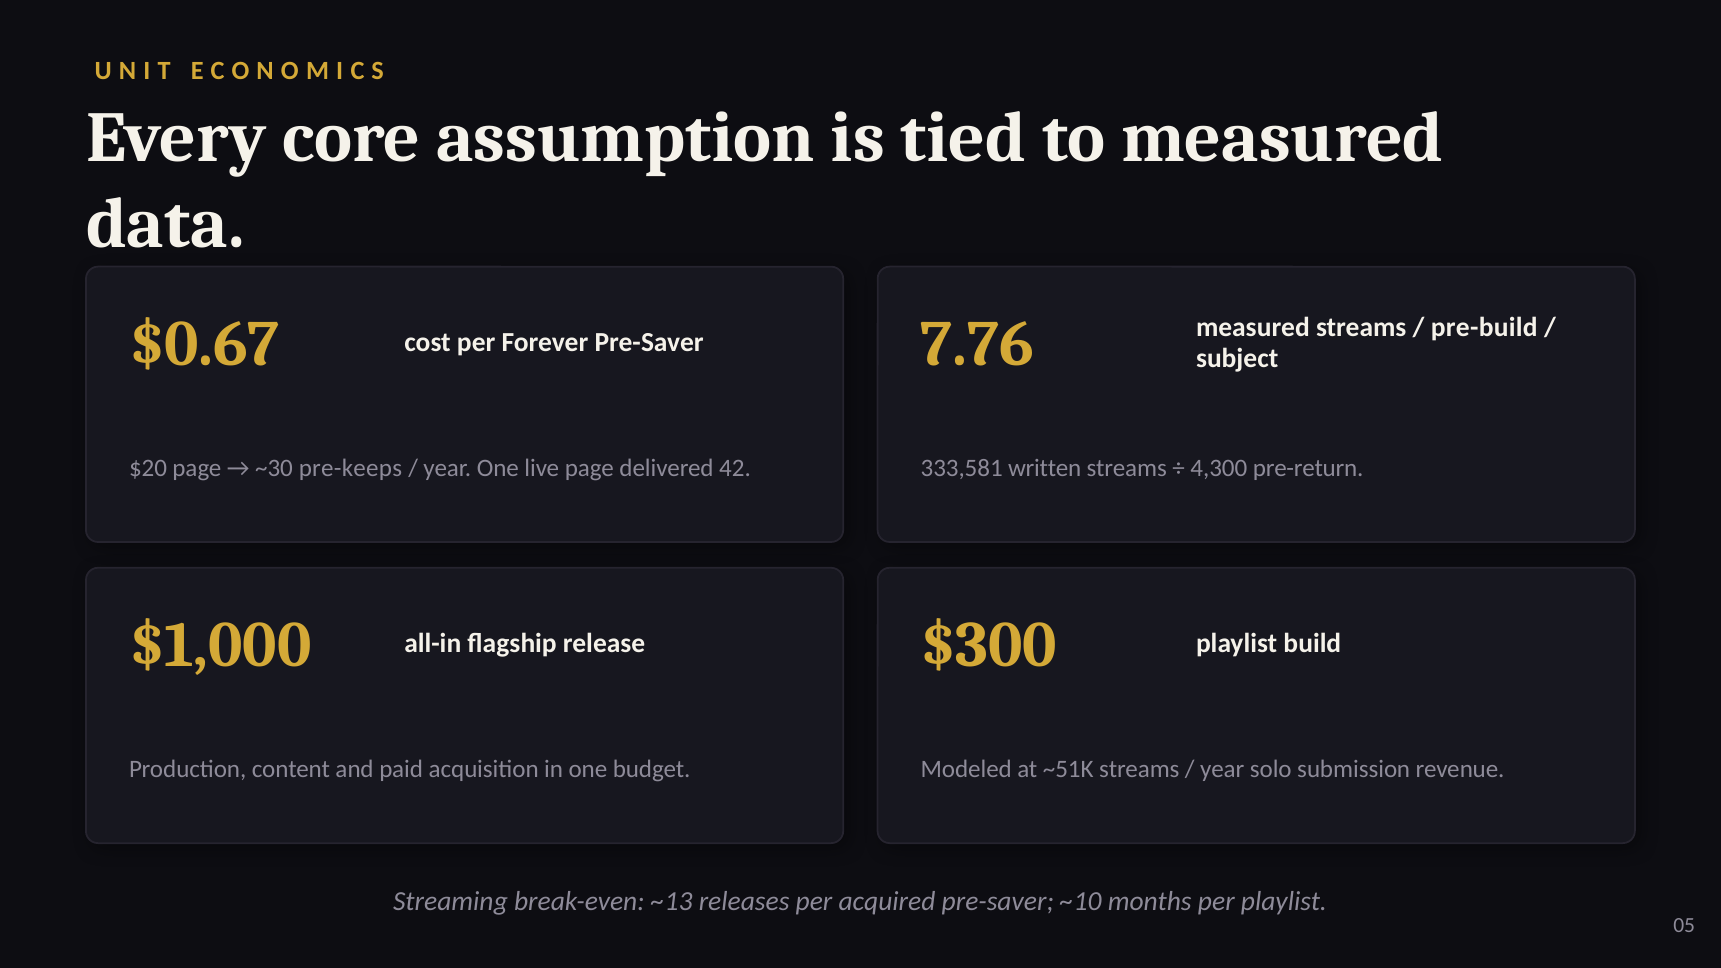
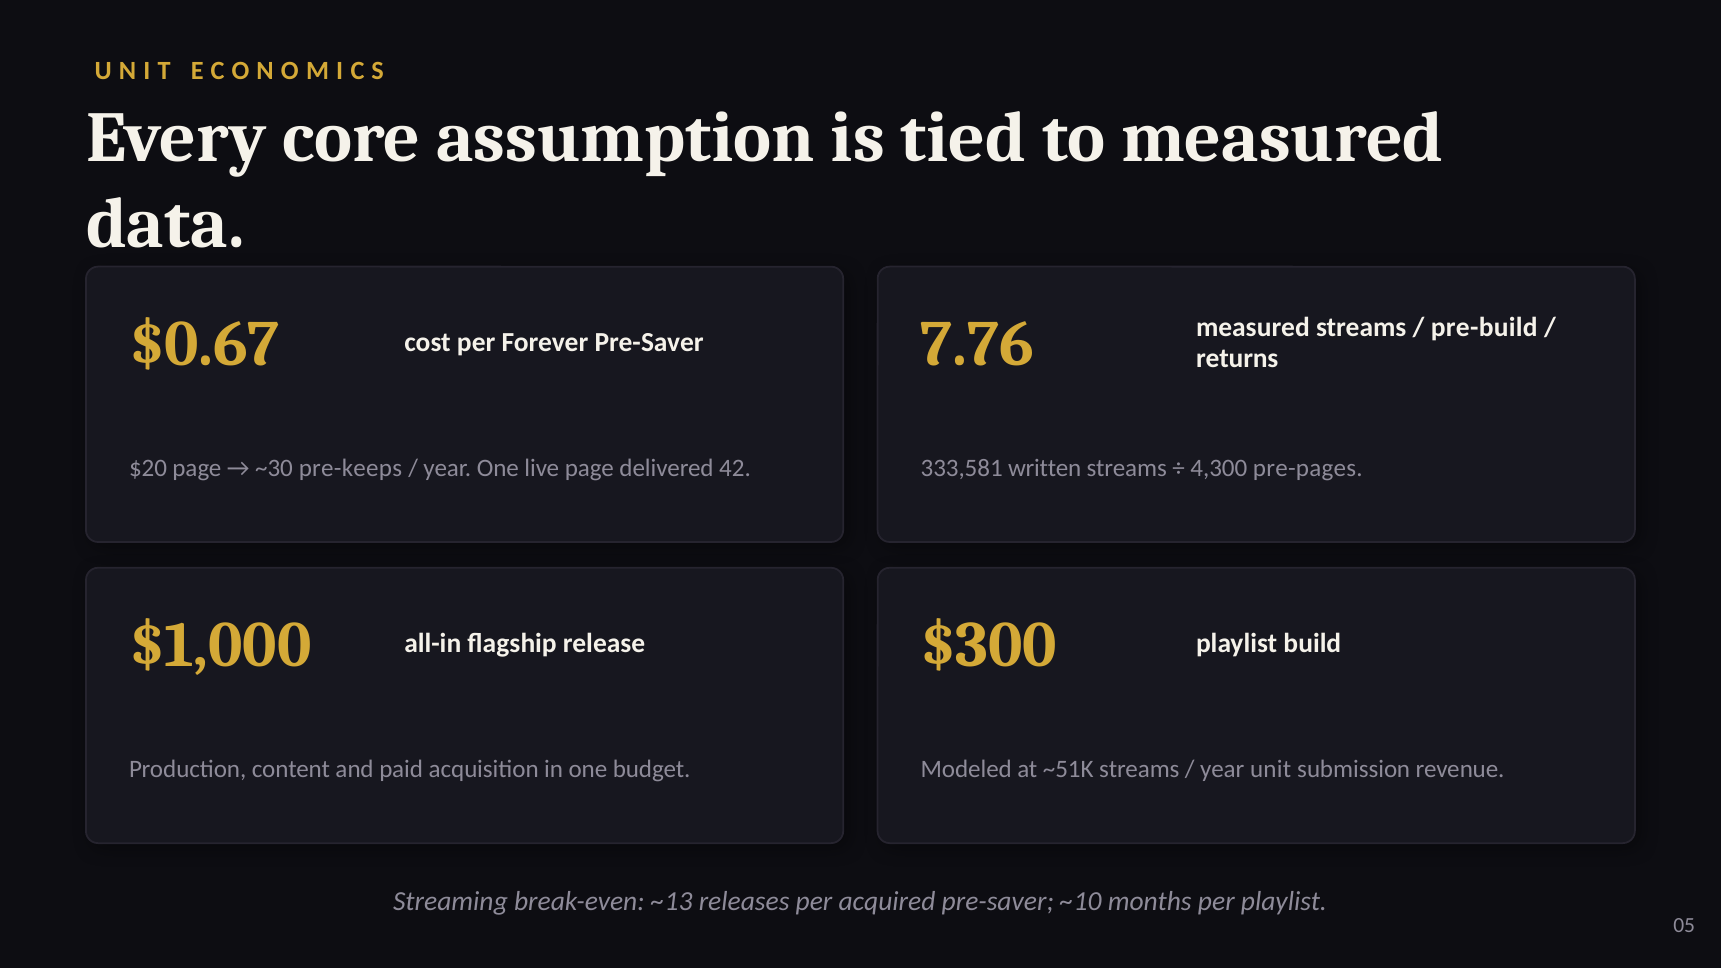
subject: subject -> returns (1237, 358)
pre-return: pre-return -> pre-pages (1308, 468)
solo: solo -> unit (1271, 769)
